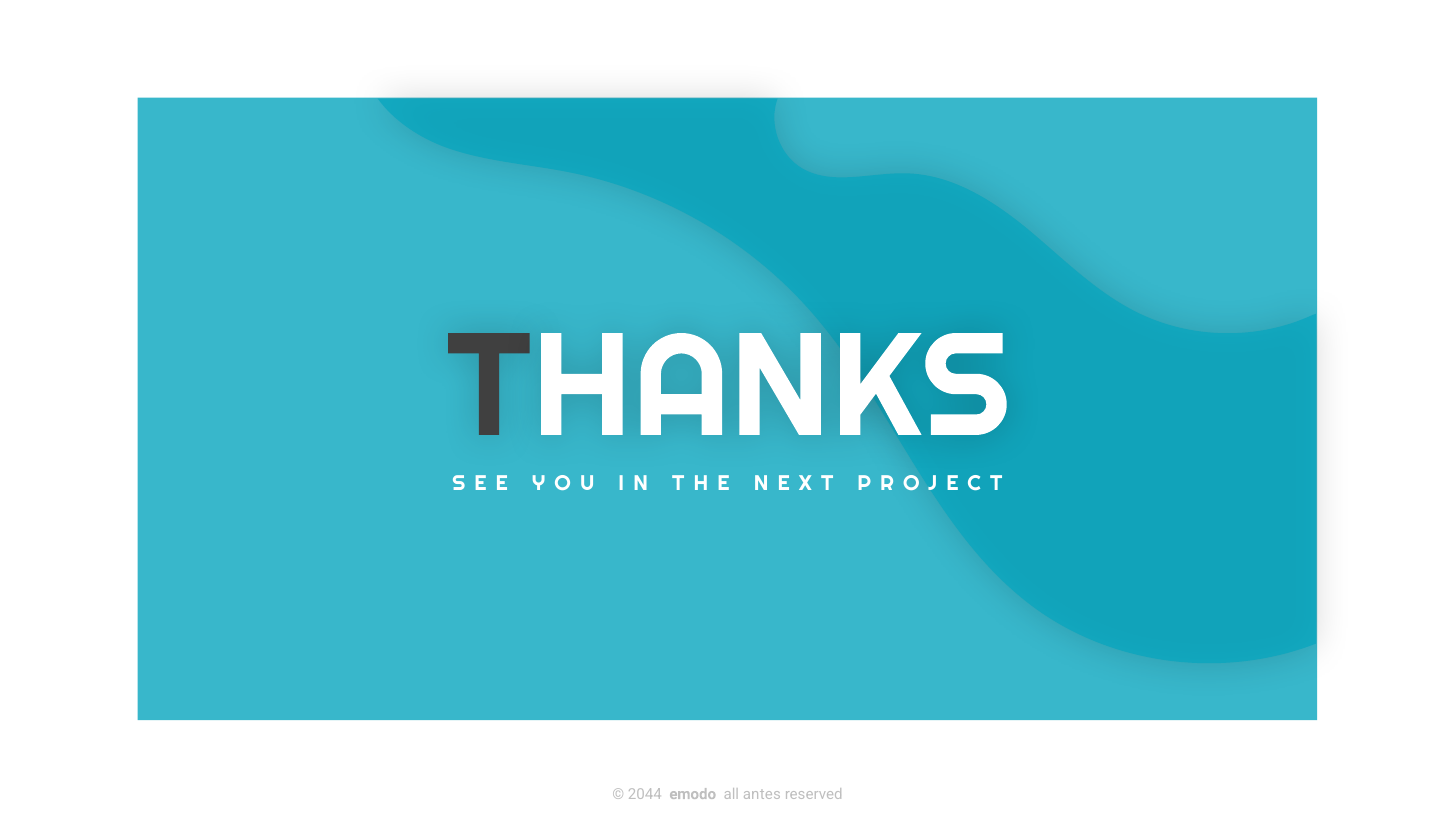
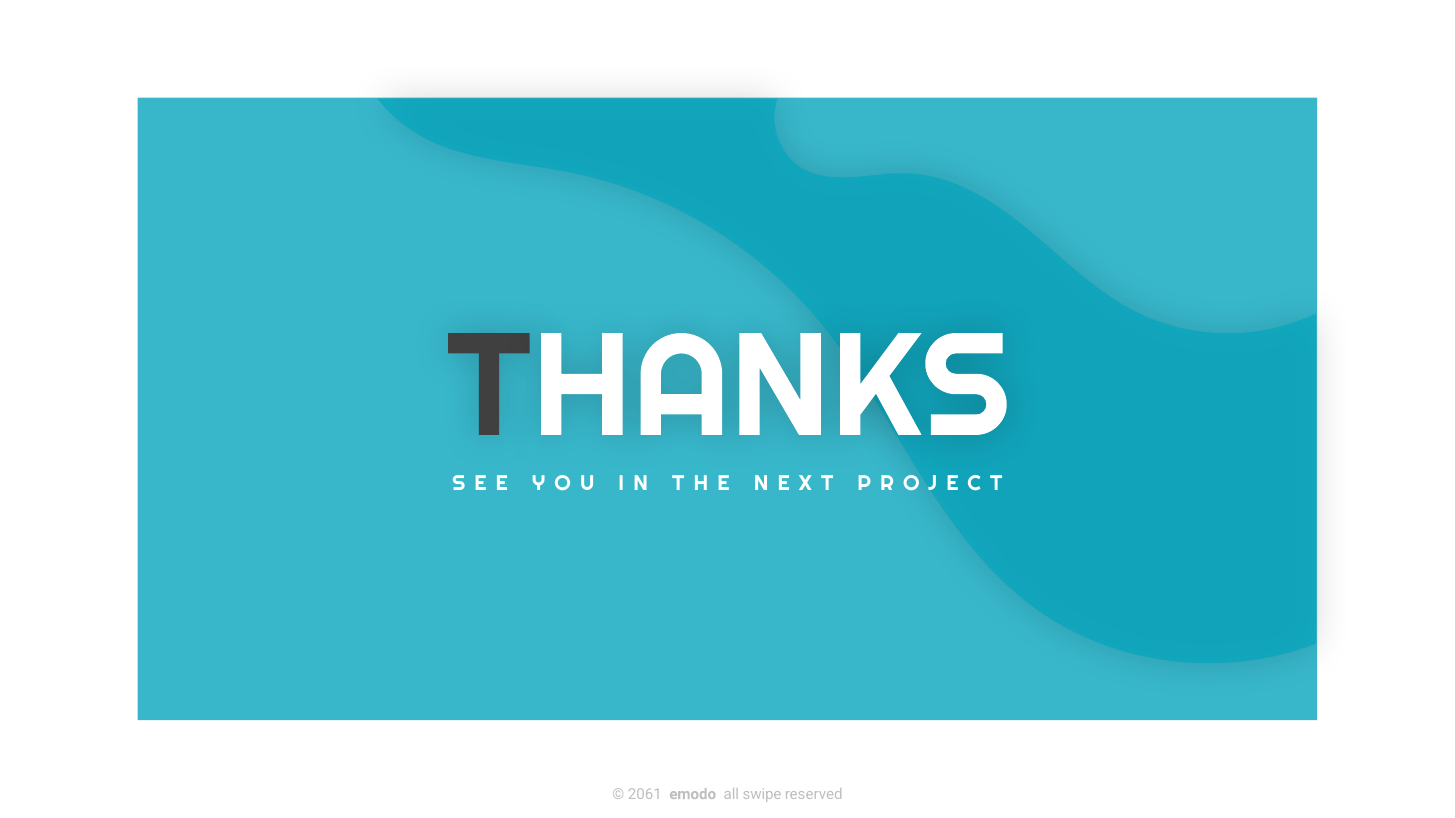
2044: 2044 -> 2061 (645, 794)
antes: antes -> swipe (762, 794)
